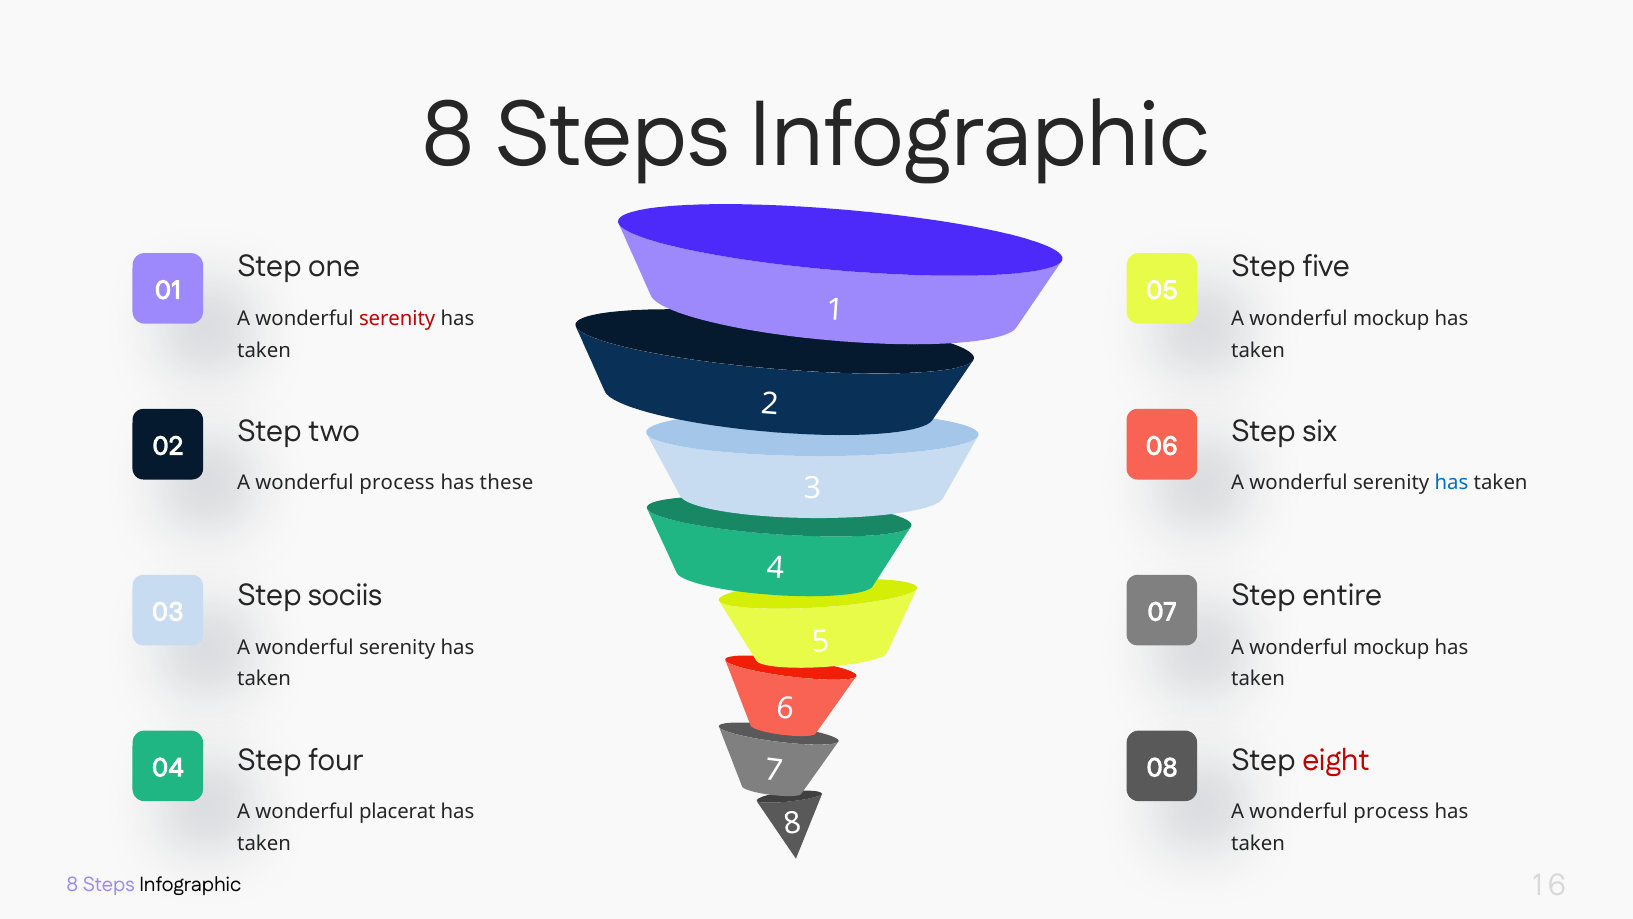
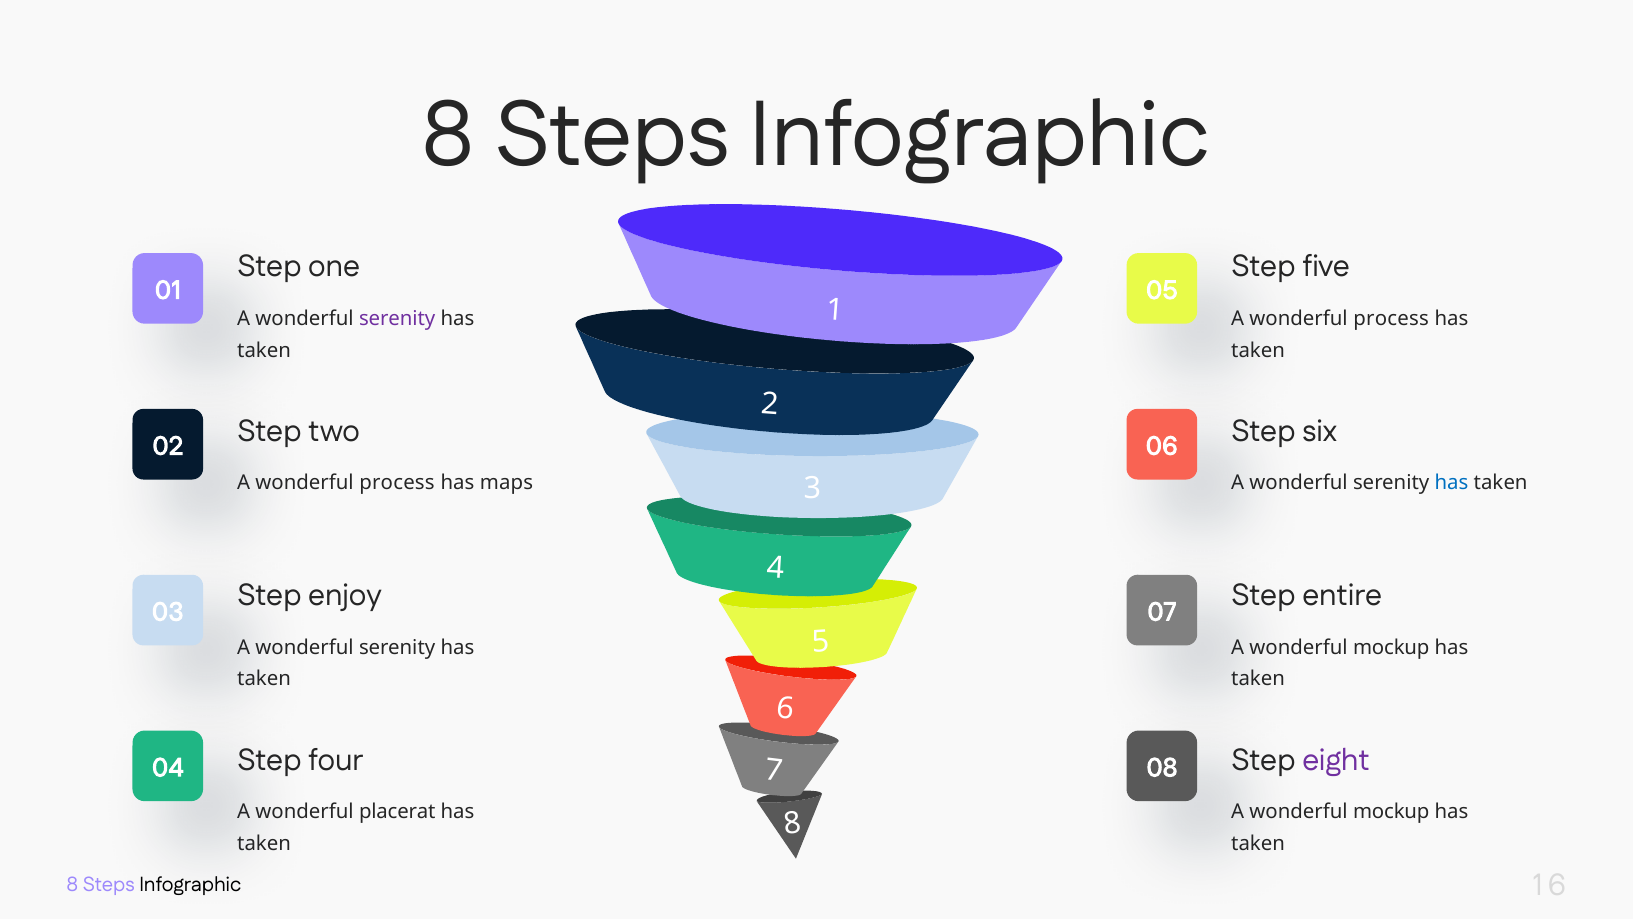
serenity colour: red -> purple (397, 318)
mockup: mockup -> process (1391, 318)
these: these -> maps (506, 483)
sociis: sociis -> enjoy (345, 595)
eight colour: red -> purple (1336, 760)
process: process -> mockup (1391, 811)
